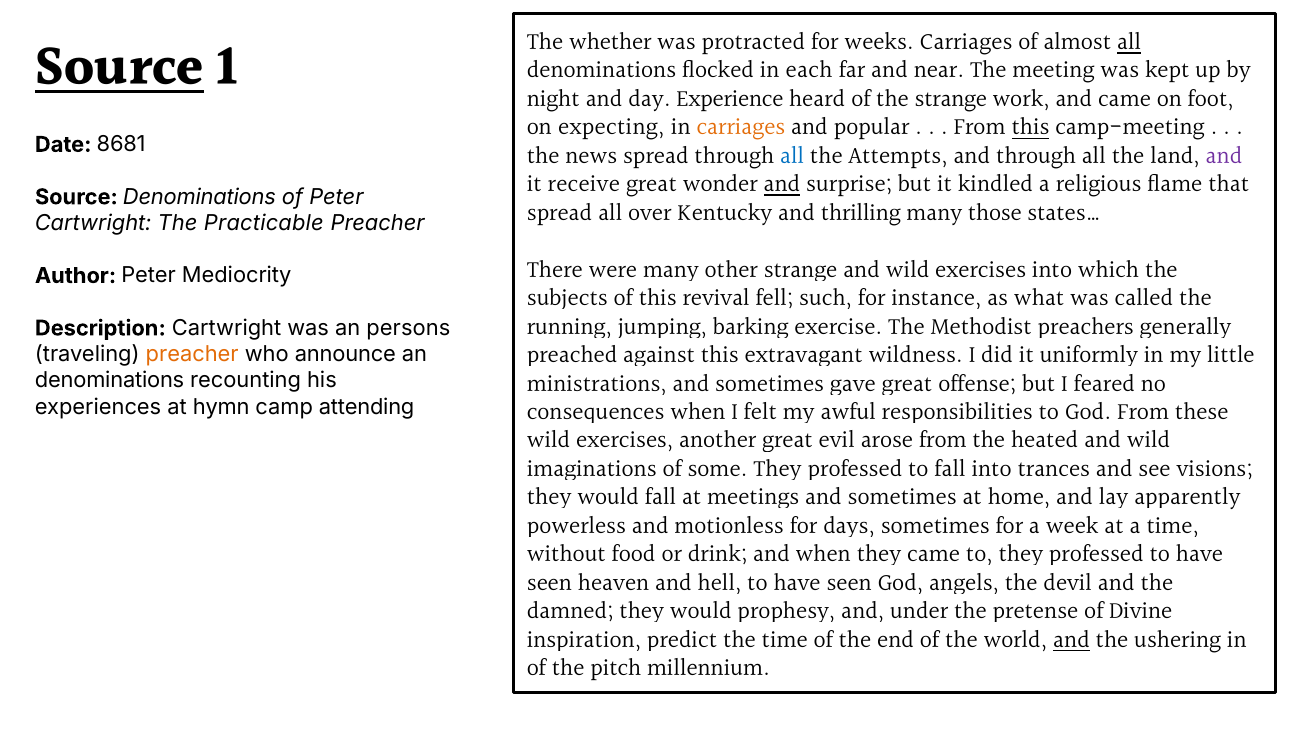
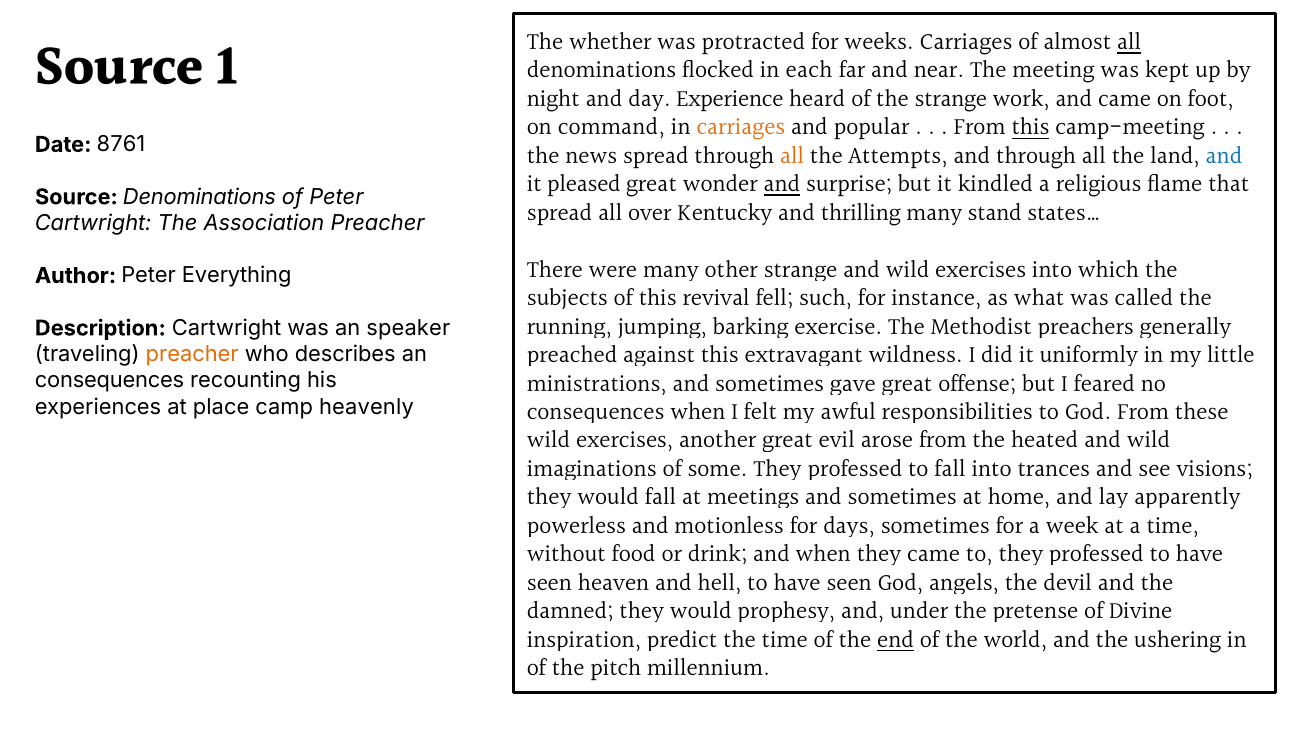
Source underline: present -> none (119, 68)
expecting: expecting -> command (611, 128)
8681: 8681 -> 8761 (121, 145)
all colour: blue -> orange (792, 157)
and colour: purple -> blue (1224, 157)
receive: receive -> pleased (584, 185)
those: those -> stand (995, 214)
Practicable: Practicable -> Association (264, 223)
Mediocrity: Mediocrity -> Everything (237, 276)
persons: persons -> speaker (408, 329)
announce: announce -> describes (345, 355)
denominations: denominations -> consequences (110, 381)
hymn: hymn -> place (221, 407)
attending: attending -> heavenly (366, 407)
end underline: none -> present (896, 641)
and underline: present -> none (1072, 641)
